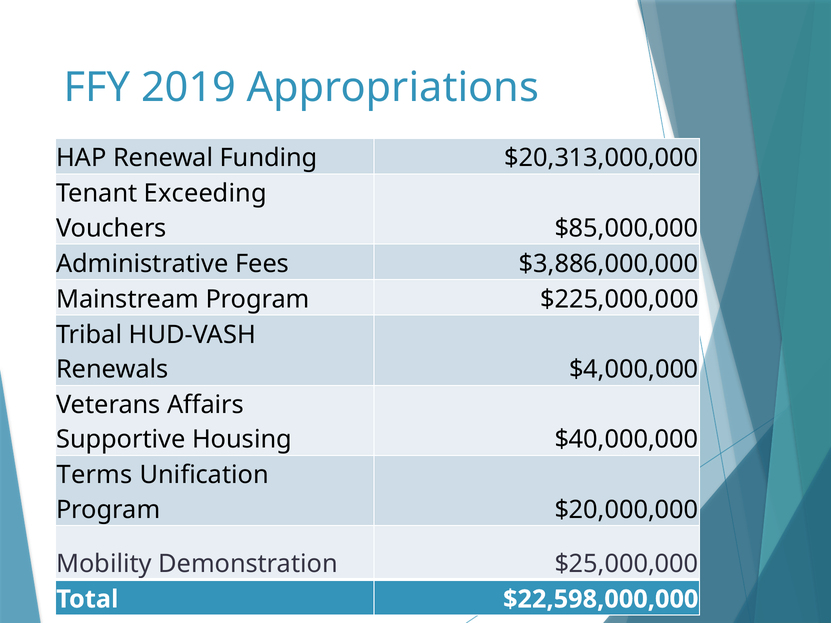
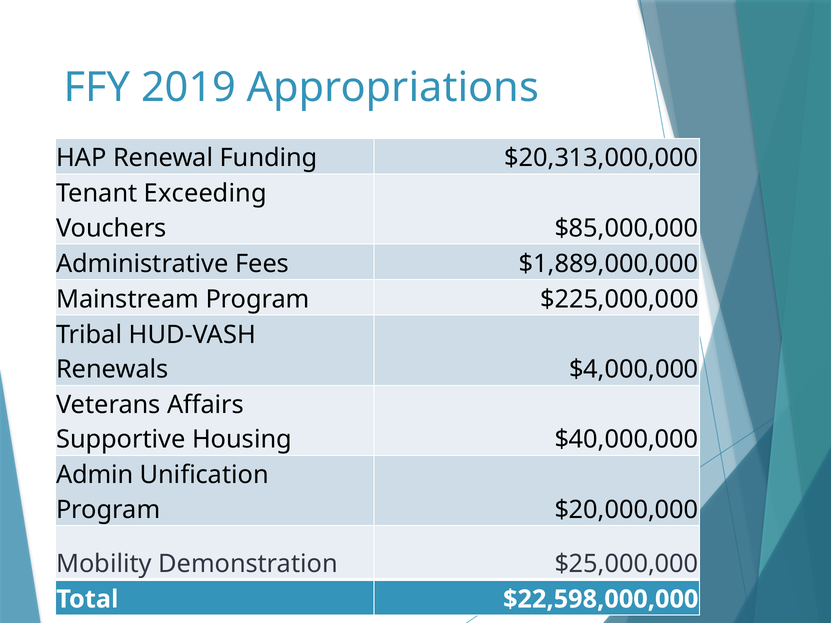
$3,886,000,000: $3,886,000,000 -> $1,889,000,000 (609, 264)
Terms: Terms -> Admin (95, 475)
